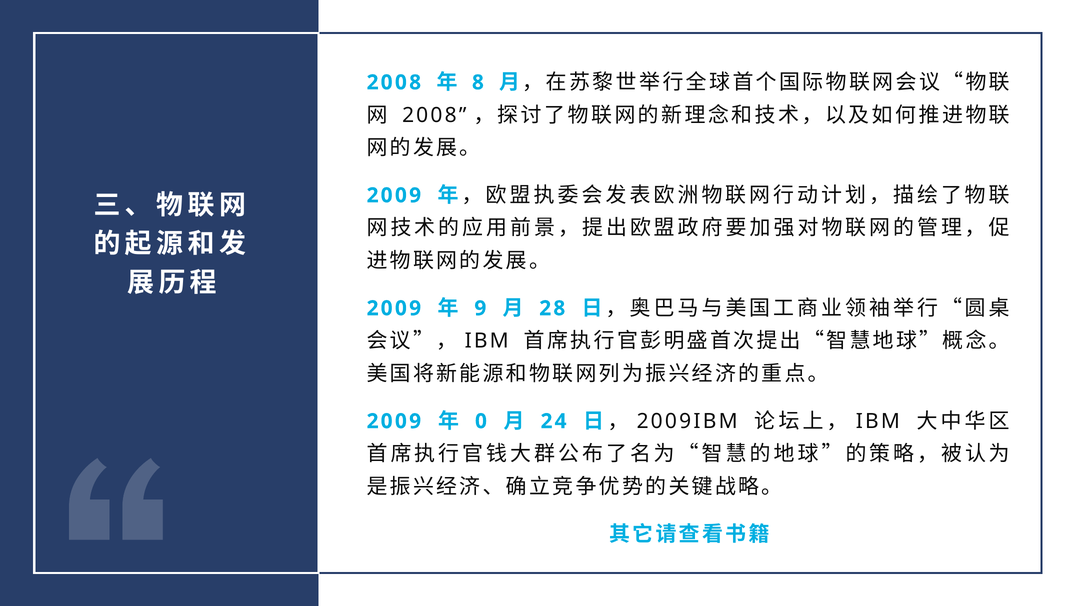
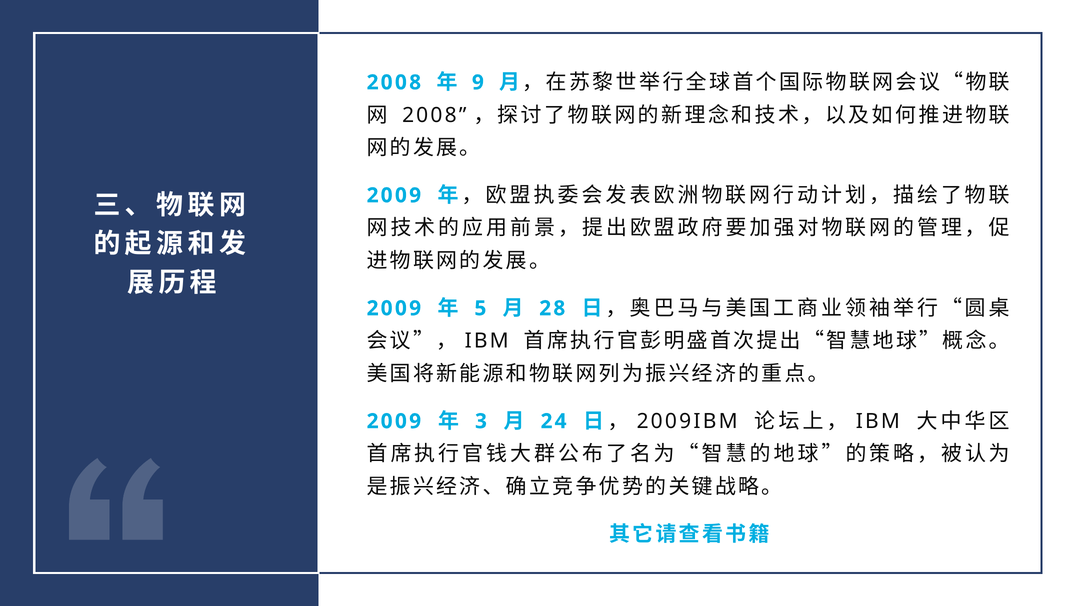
8: 8 -> 9 (478, 82)
9: 9 -> 5 (480, 308)
0: 0 -> 3 (481, 421)
